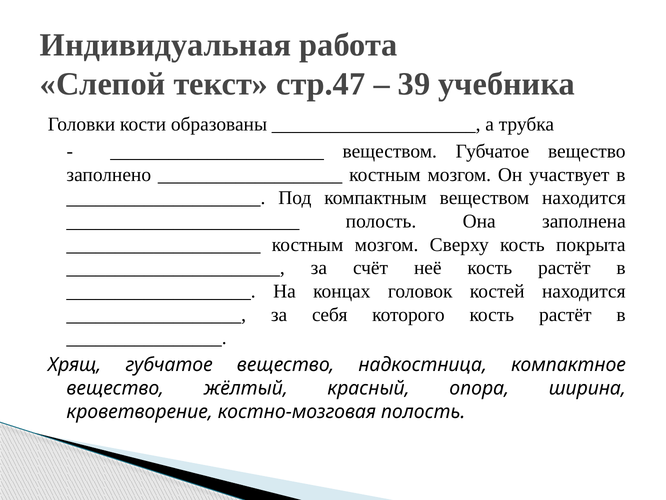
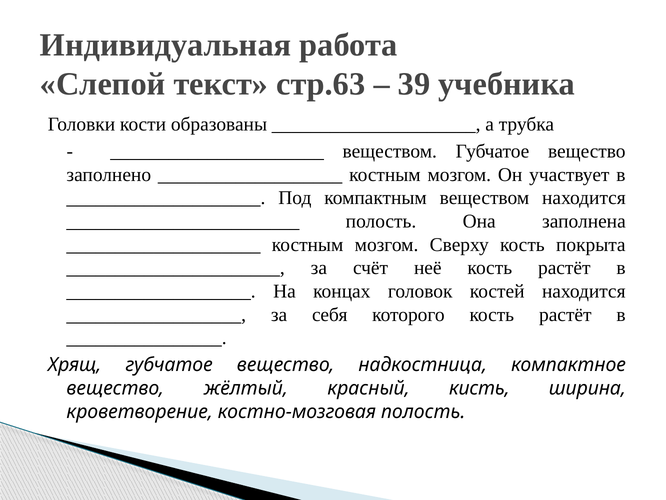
стр.47: стр.47 -> стр.63 (321, 84)
опора: опора -> кисть (479, 388)
